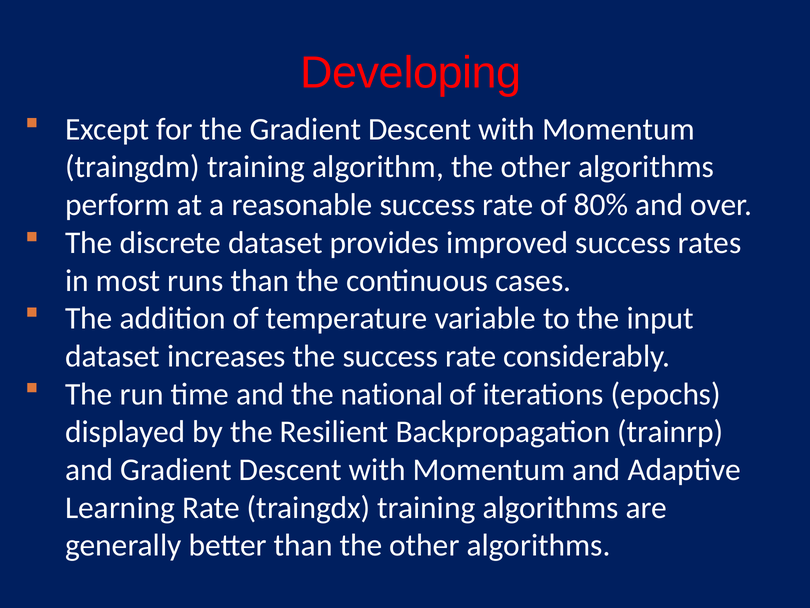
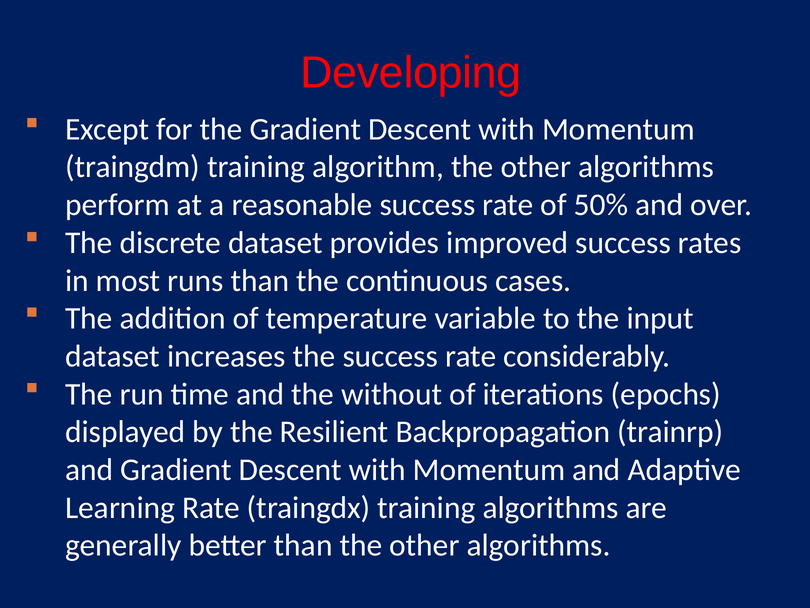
80%: 80% -> 50% (601, 205)
national: national -> without (392, 394)
